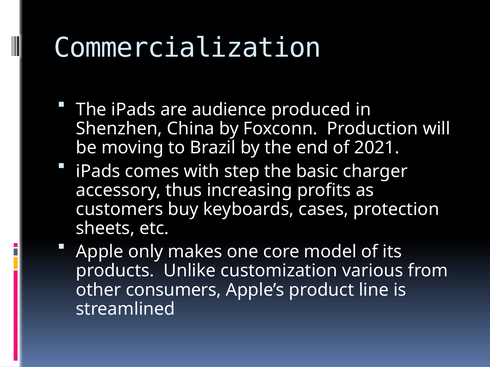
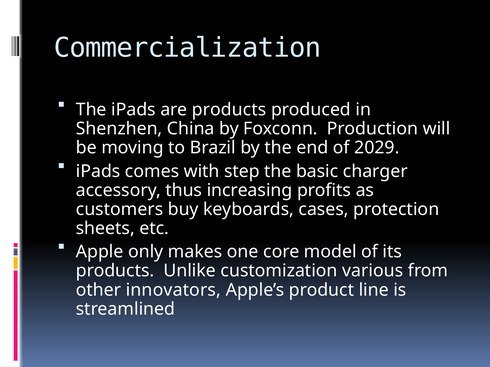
are audience: audience -> products (229, 110)
2021: 2021 -> 2029 (377, 148)
consumers: consumers -> innovators (173, 290)
